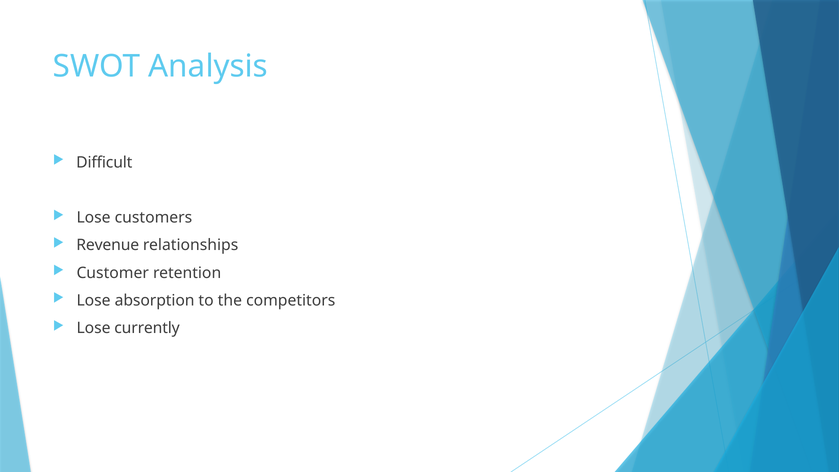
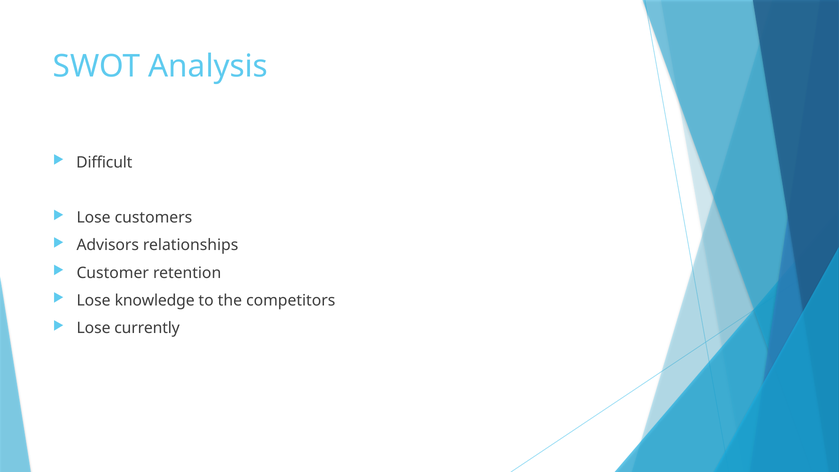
Revenue: Revenue -> Advisors (108, 245)
absorption: absorption -> knowledge (155, 300)
